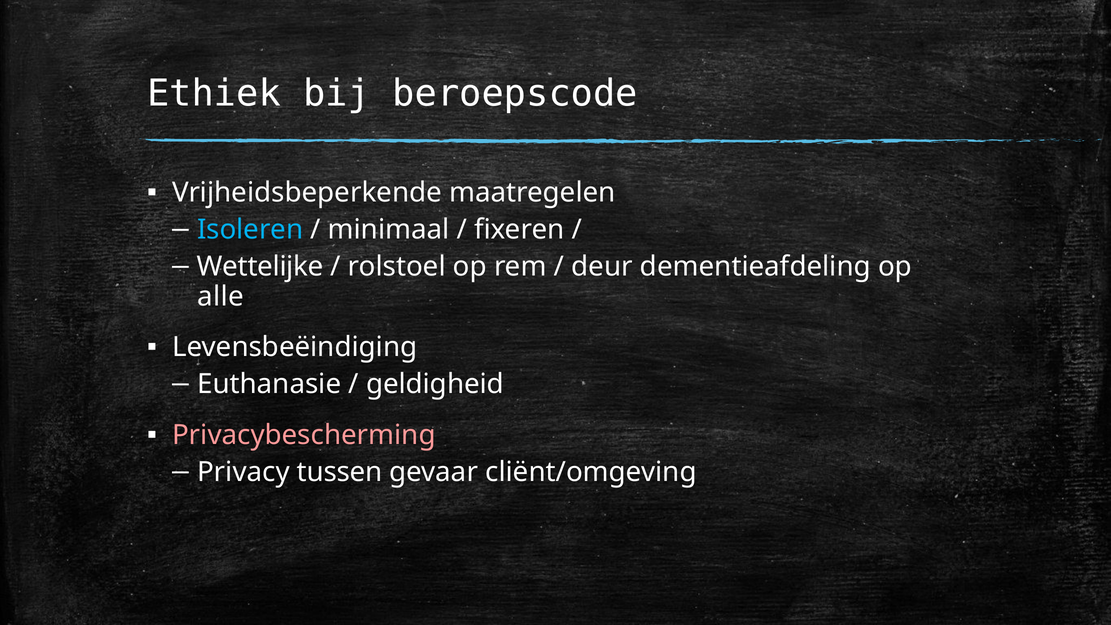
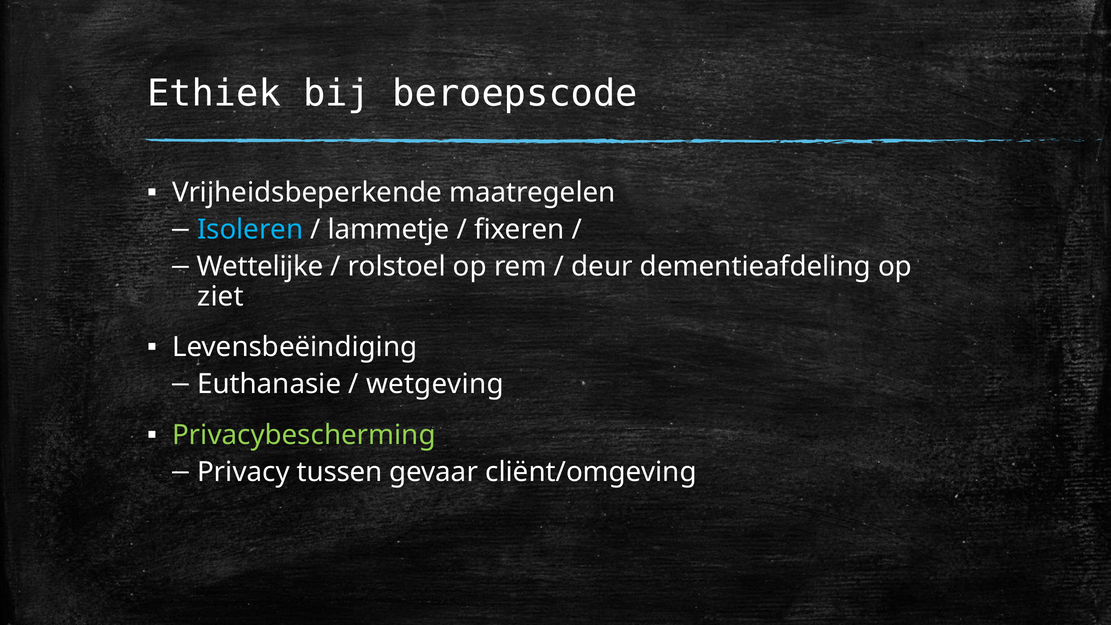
minimaal: minimaal -> lammetje (389, 230)
alle: alle -> ziet (221, 297)
geldigheid: geldigheid -> wetgeving (435, 384)
Privacybescherming colour: pink -> light green (304, 435)
